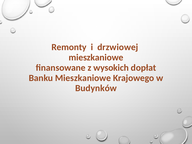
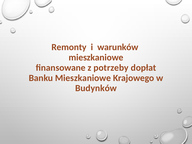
drzwiowej: drzwiowej -> warunków (118, 47)
wysokich: wysokich -> potrzeby (111, 68)
